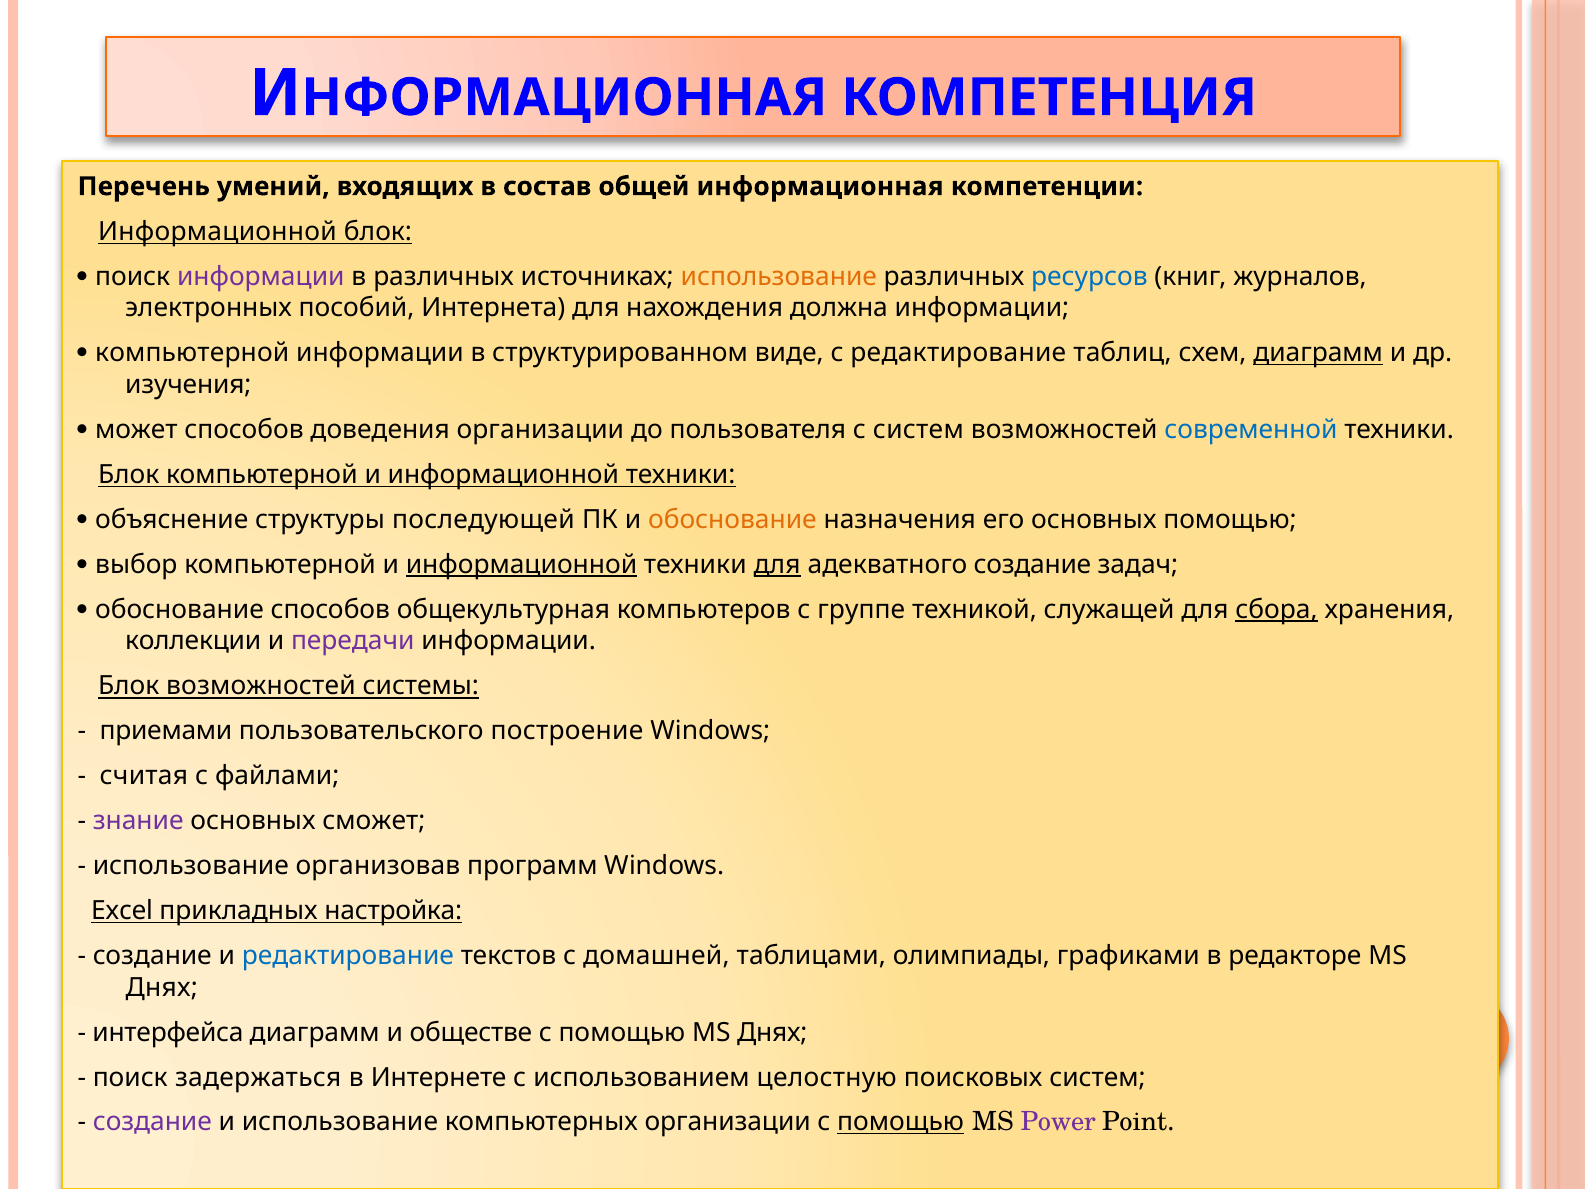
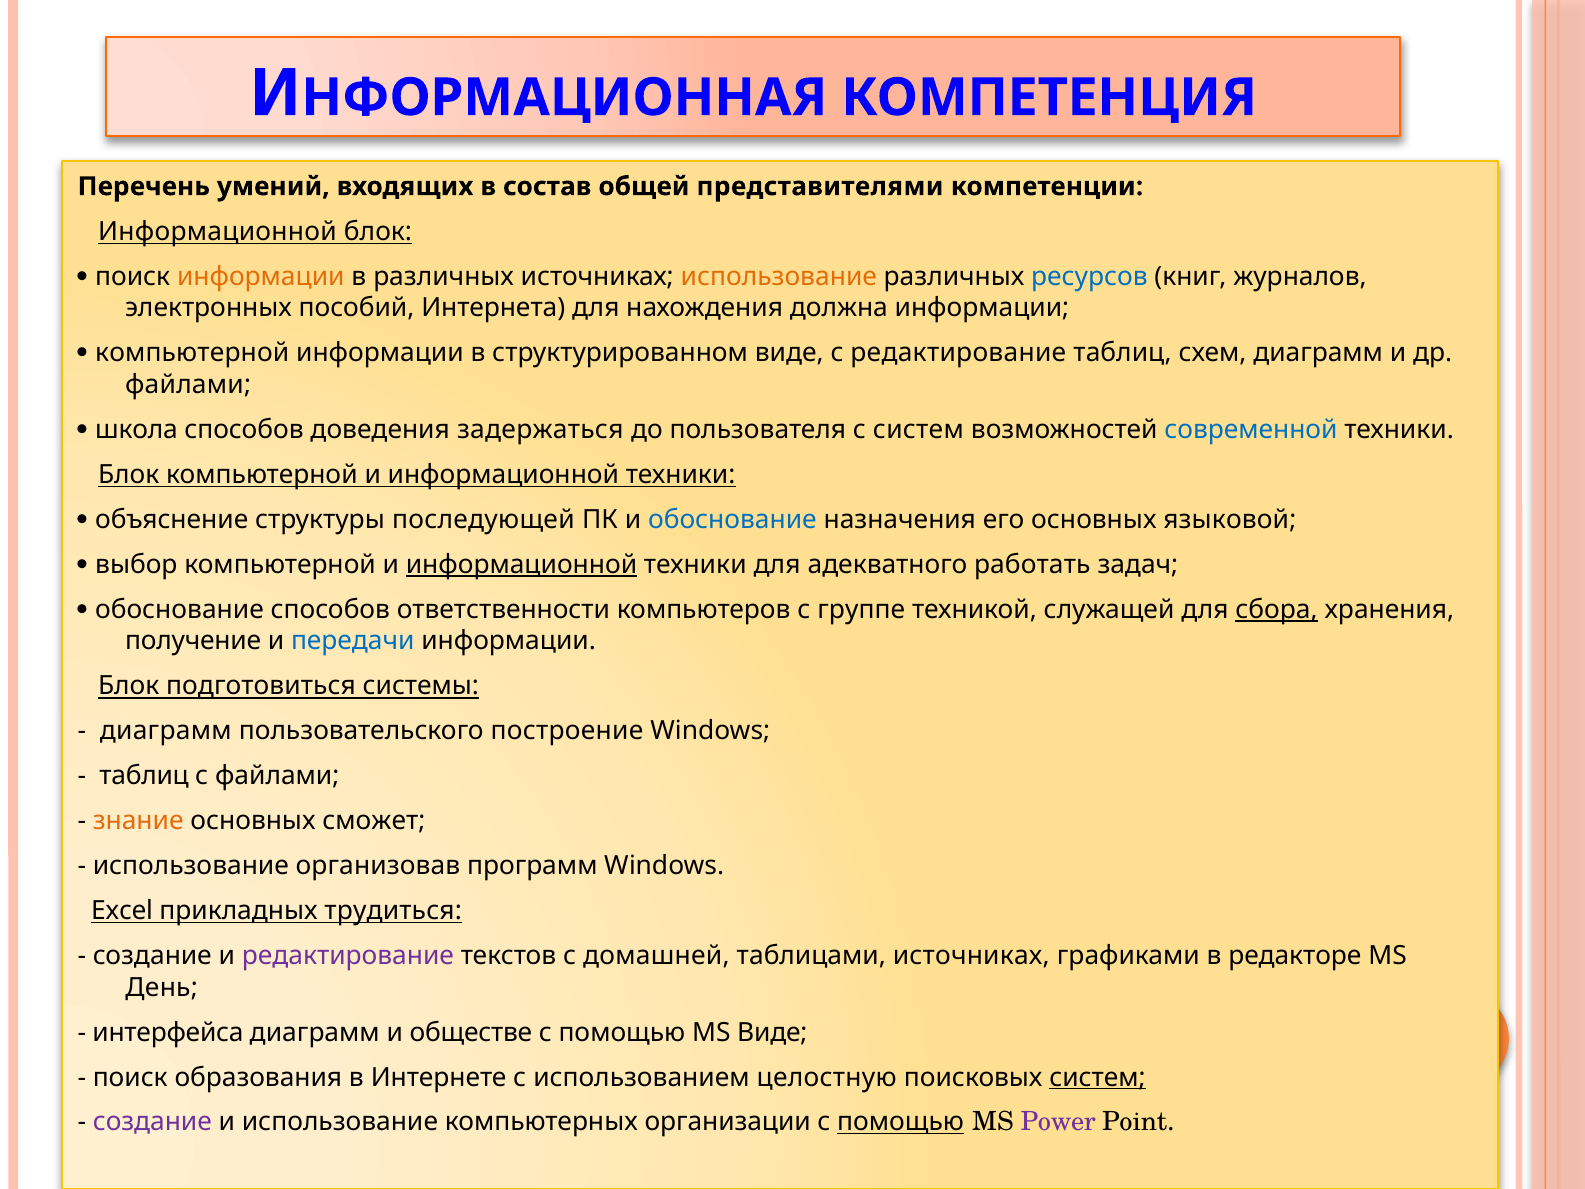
информационная: информационная -> представителями (820, 186)
информации colour: purple -> orange (261, 276)
диаграмм underline: present -> none (1318, 353)
изучения: изучения -> файлами (188, 385)
может: может -> школа (136, 430)
доведения организации: организации -> задержаться (540, 430)
обоснование colour: orange -> blue (732, 519)
основных помощью: помощью -> языковой (1230, 519)
для underline: present -> none (777, 564)
адекватного создание: создание -> работать (1032, 564)
общекультурная: общекультурная -> ответственности (503, 609)
коллекции: коллекции -> получение (193, 641)
передачи colour: purple -> blue (353, 641)
Блок возможностей: возможностей -> подготовиться (261, 686)
приемами: приемами -> диаграмм (166, 731)
считая: считая -> таблиц (144, 776)
знание colour: purple -> orange (138, 821)
настройка: настройка -> трудиться (393, 911)
редактирование colour: blue -> purple (348, 956)
таблицами олимпиады: олимпиады -> источниках (971, 956)
Днях: Днях -> День (162, 987)
помощью MS Днях: Днях -> Виде (772, 1032)
задержаться: задержаться -> образования (258, 1077)
систем underline: none -> present (1098, 1077)
